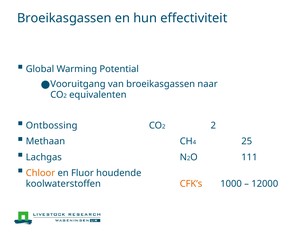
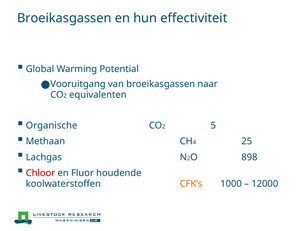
Ontbossing: Ontbossing -> Organische (52, 126)
2: 2 -> 5 (213, 126)
111: 111 -> 898 (249, 157)
Chloor colour: orange -> red (40, 173)
